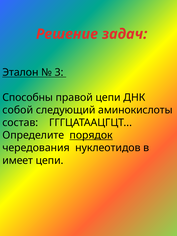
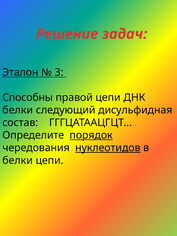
собой: собой -> белки (18, 110)
аминокислоты: аминокислоты -> дисульфидная (135, 110)
нуклеотидов underline: none -> present (108, 148)
имеет: имеет -> белки (18, 160)
